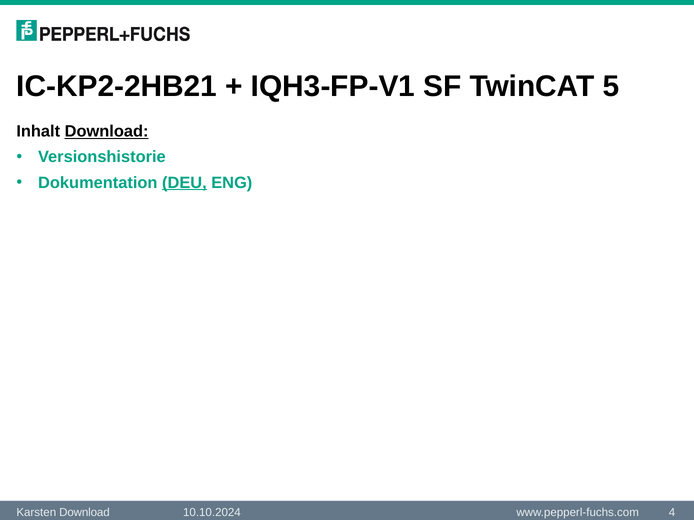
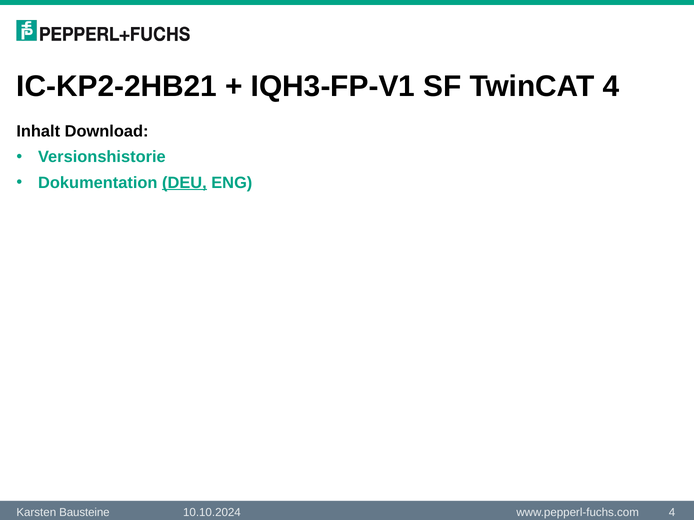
TwinCAT 5: 5 -> 4 (611, 86)
Download underline: present -> none (107, 132)
Karsten Download: Download -> Bausteine (84, 513)
